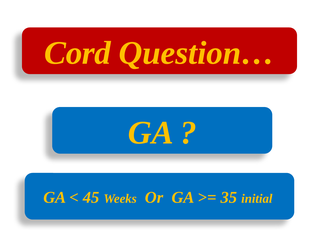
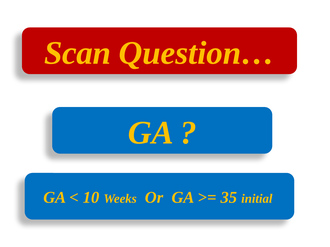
Cord: Cord -> Scan (78, 53)
45: 45 -> 10 (91, 198)
